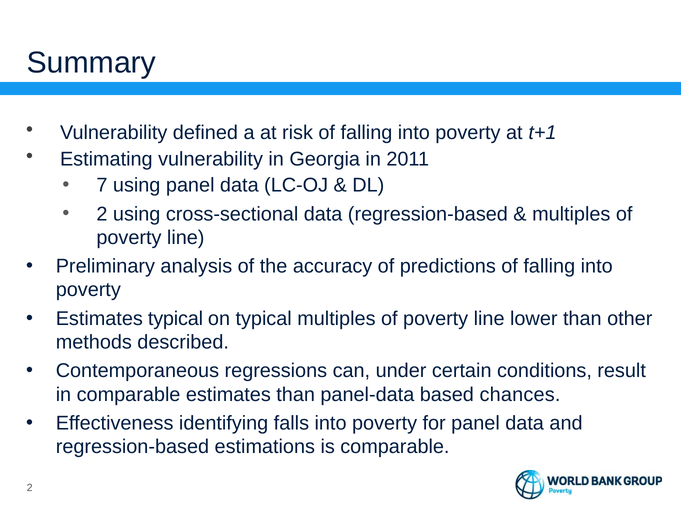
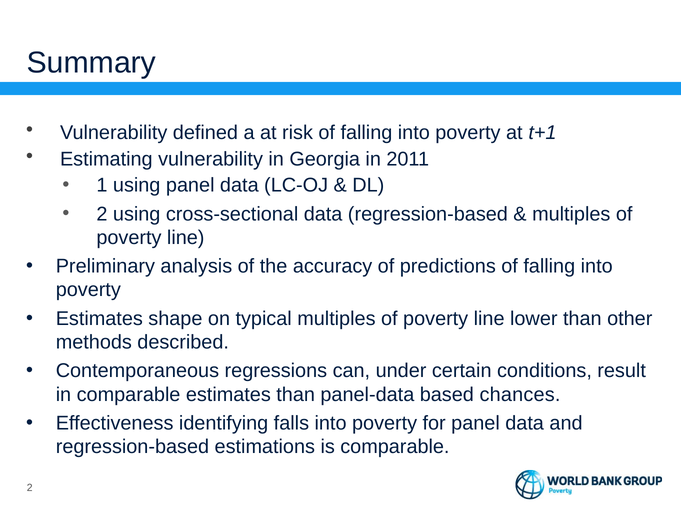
7: 7 -> 1 (102, 185)
Estimates typical: typical -> shape (175, 318)
